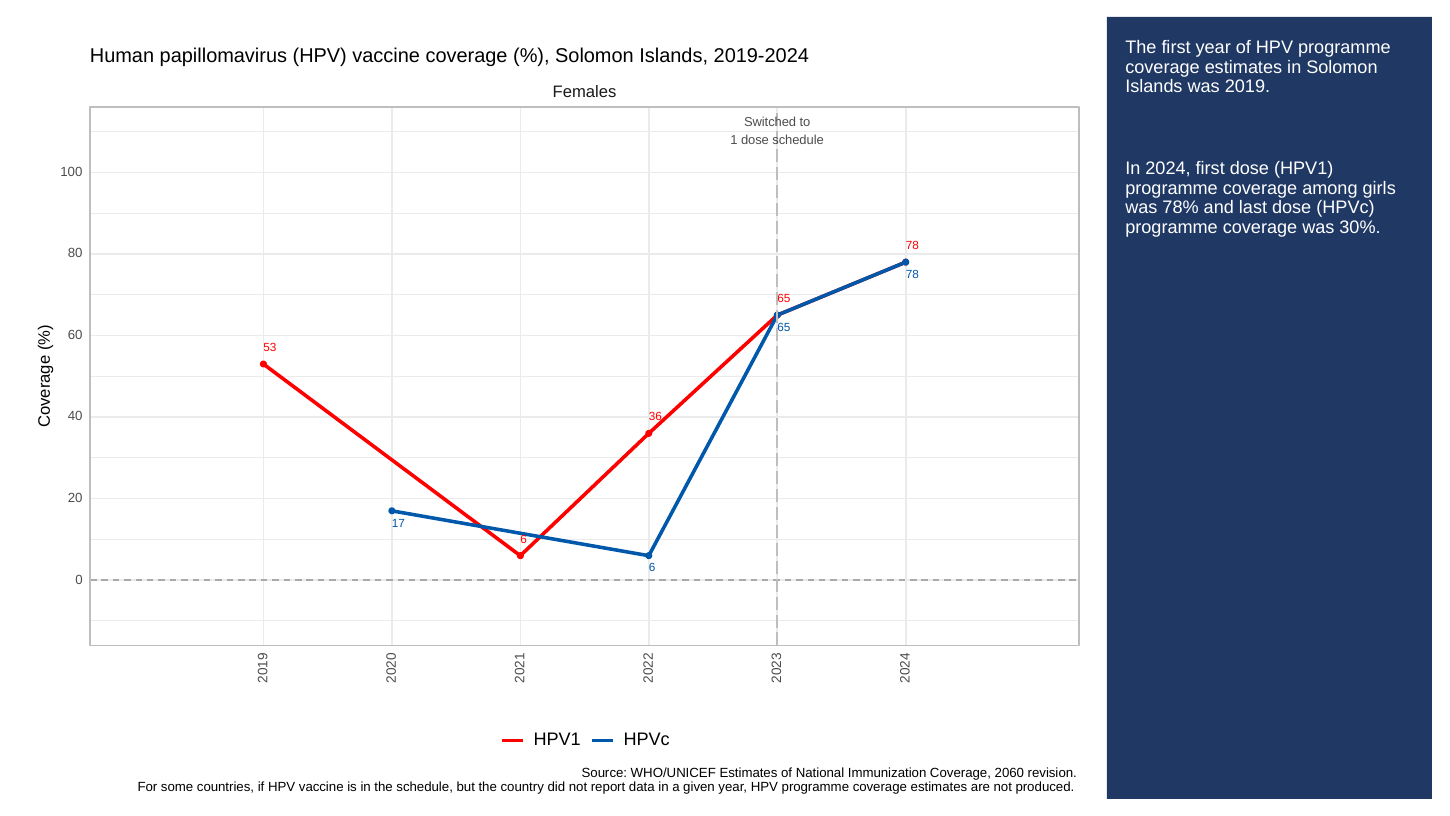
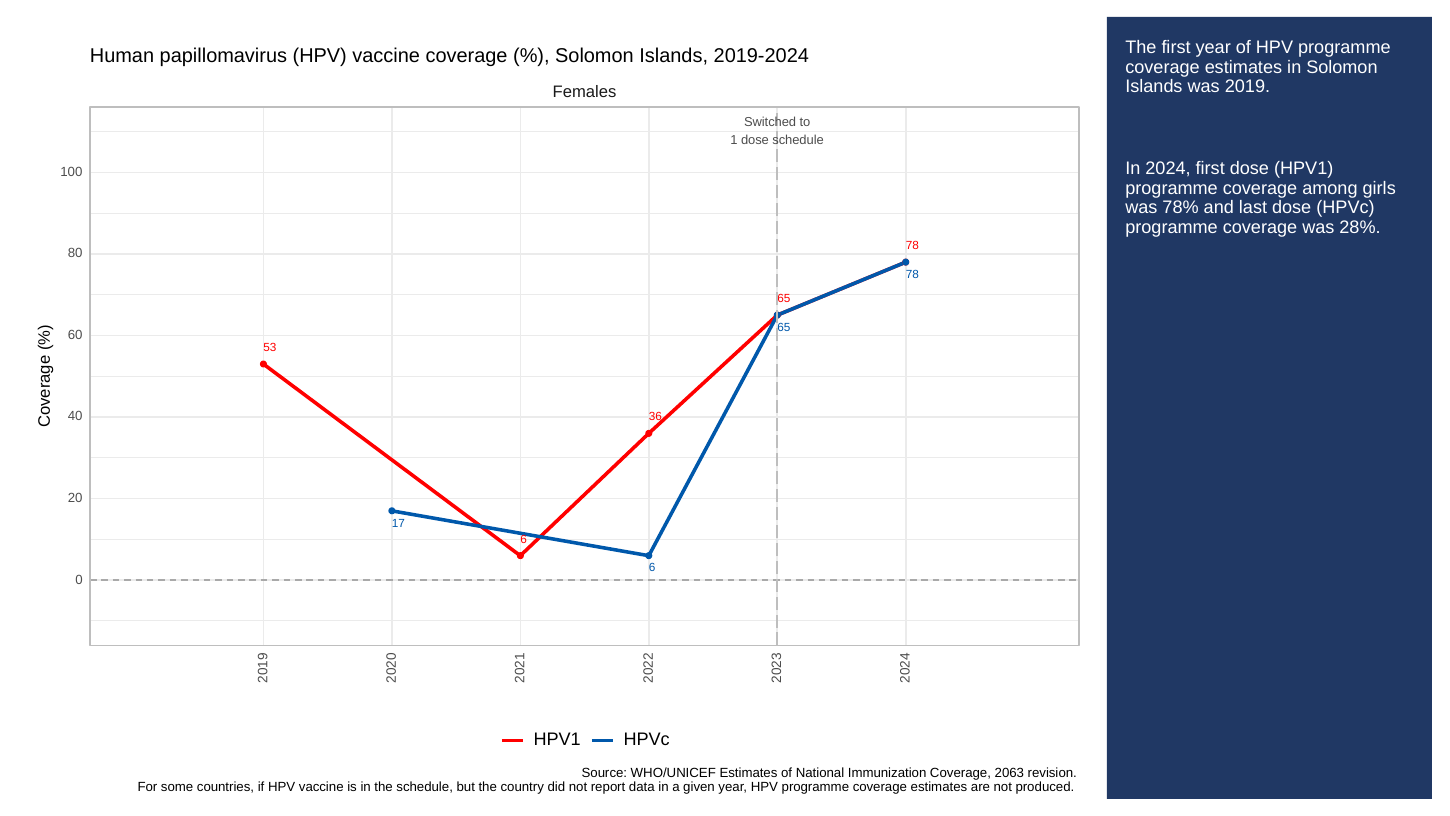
30%: 30% -> 28% (1360, 227)
2060: 2060 -> 2063 (1009, 773)
